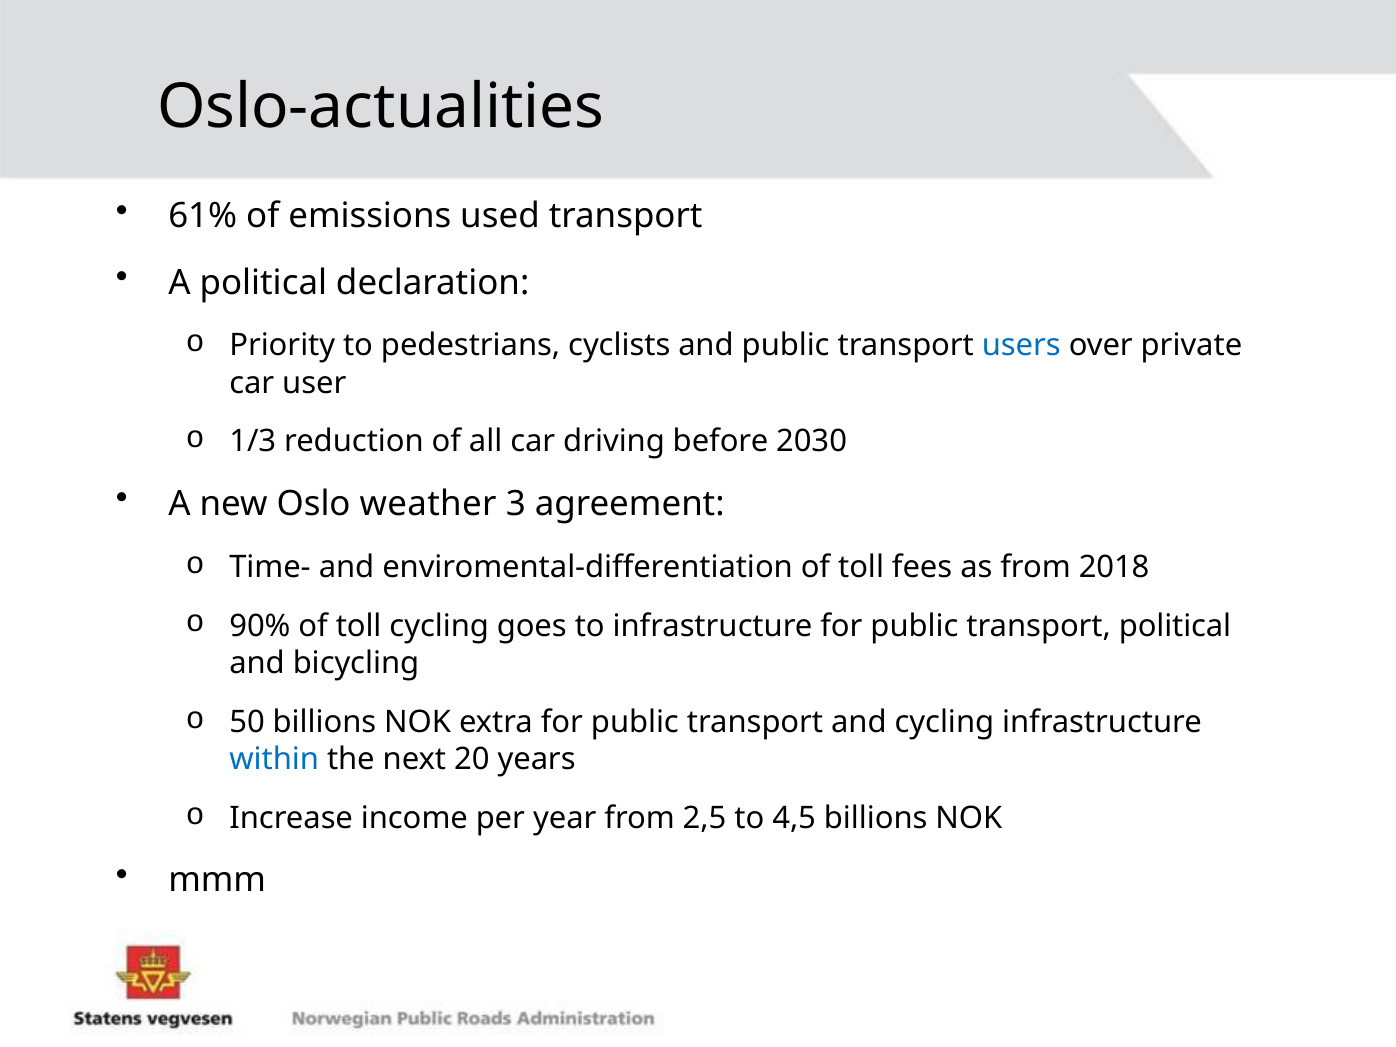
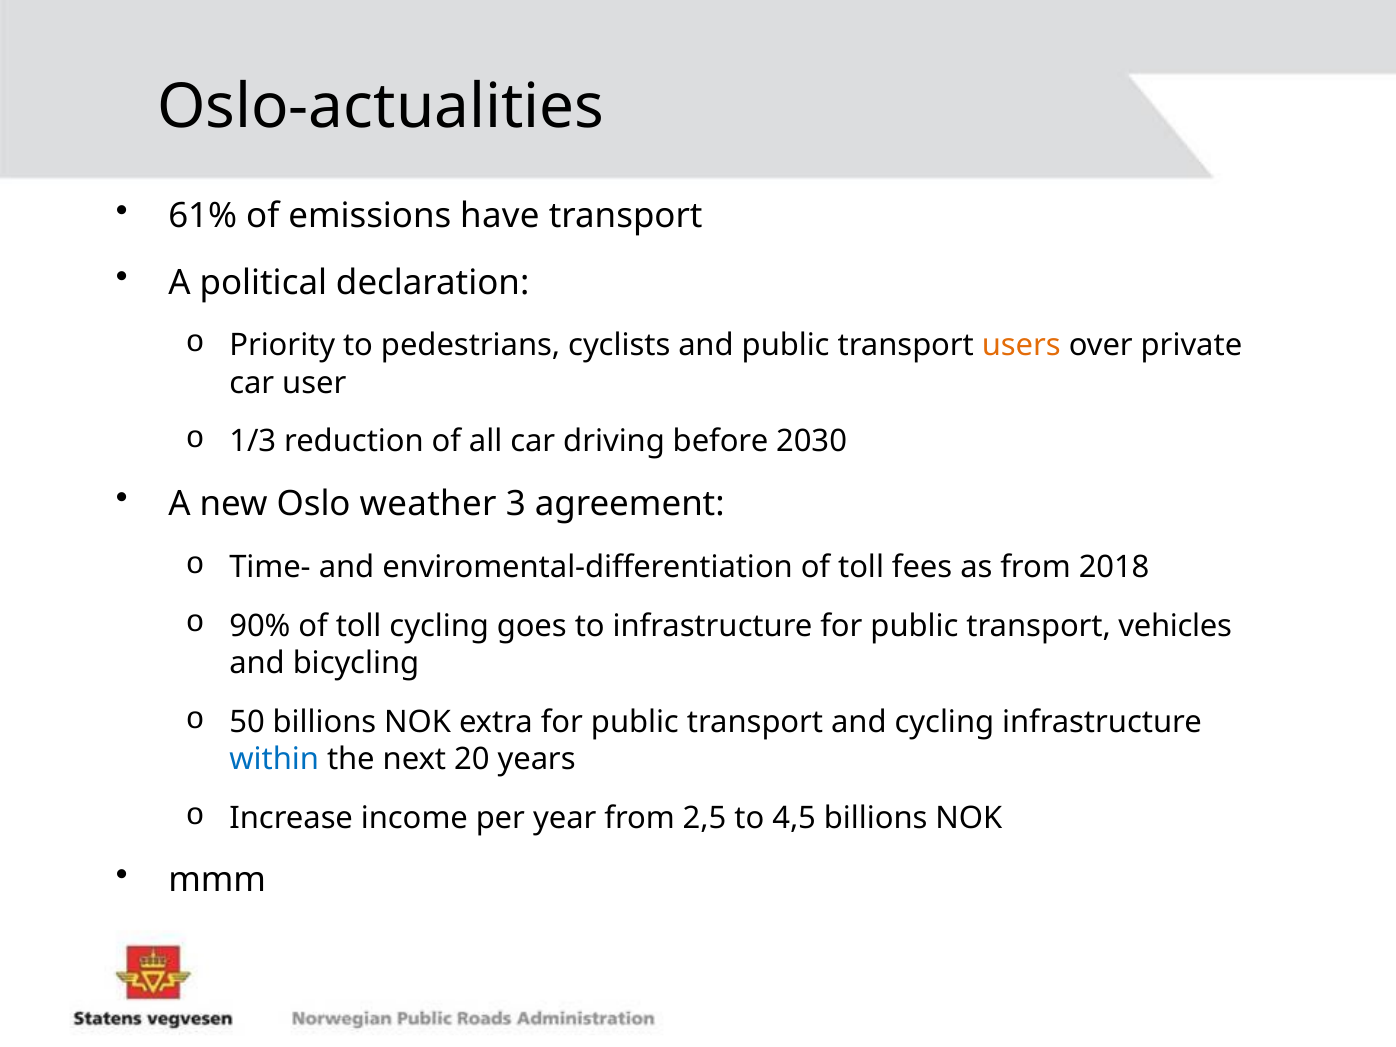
used: used -> have (500, 216)
users colour: blue -> orange (1021, 346)
transport political: political -> vehicles (1175, 626)
